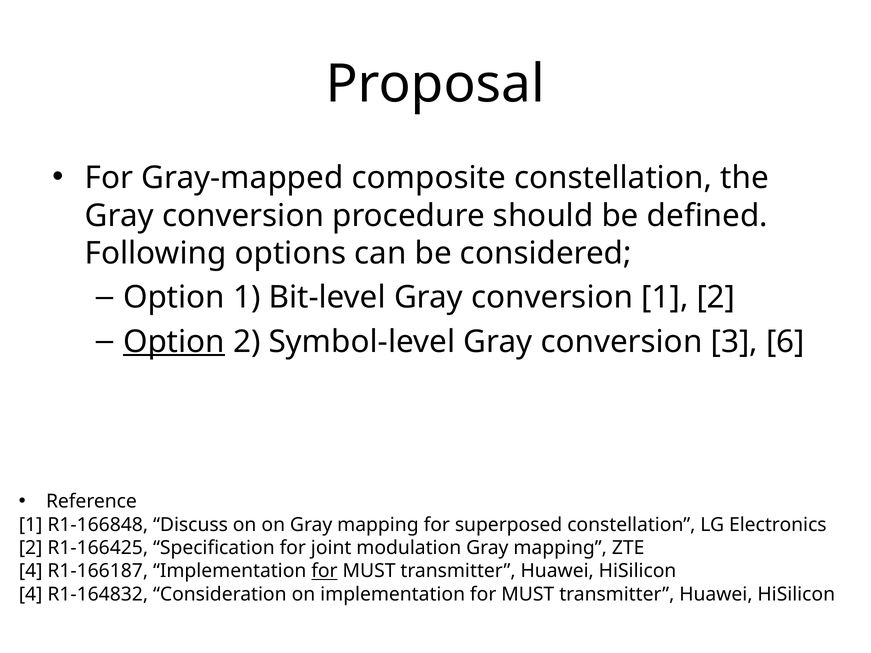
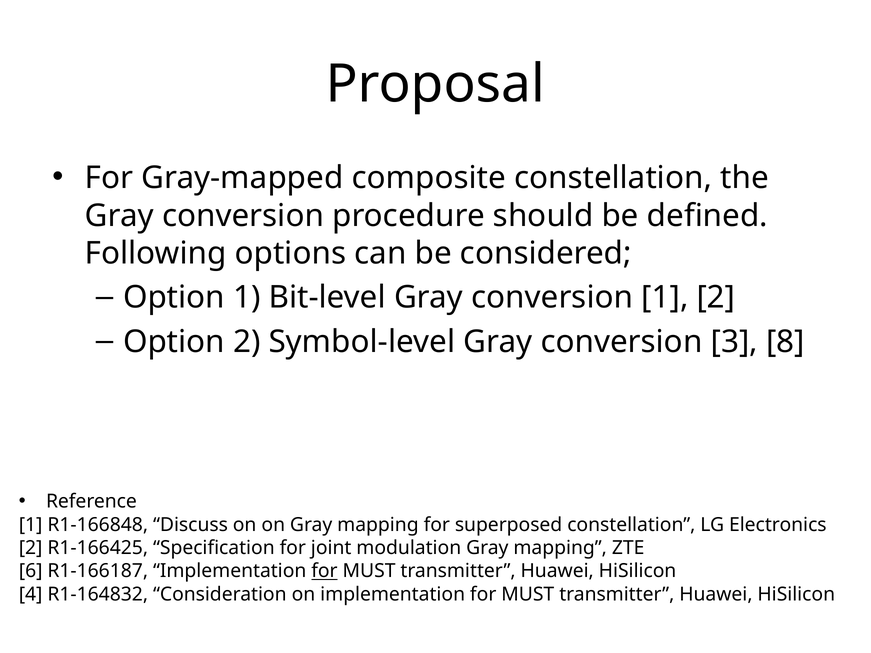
Option underline: present -> none (174, 342)
6: 6 -> 8 (785, 342)
4: 4 -> 6 (31, 571)
